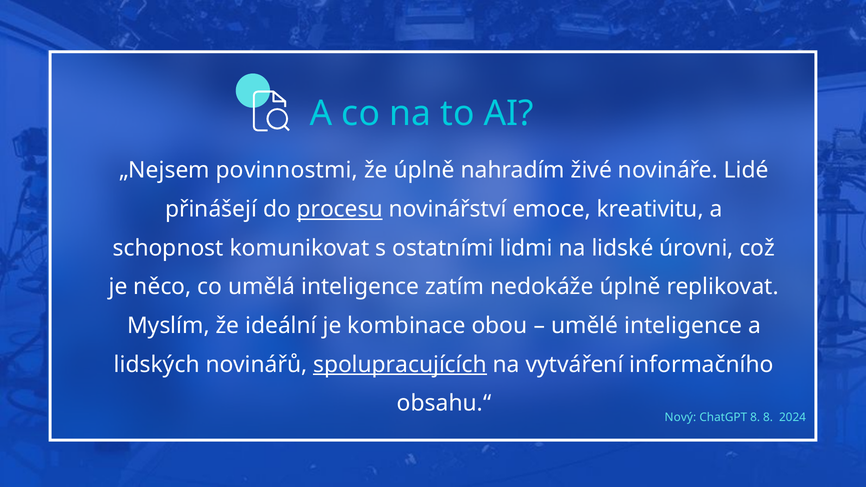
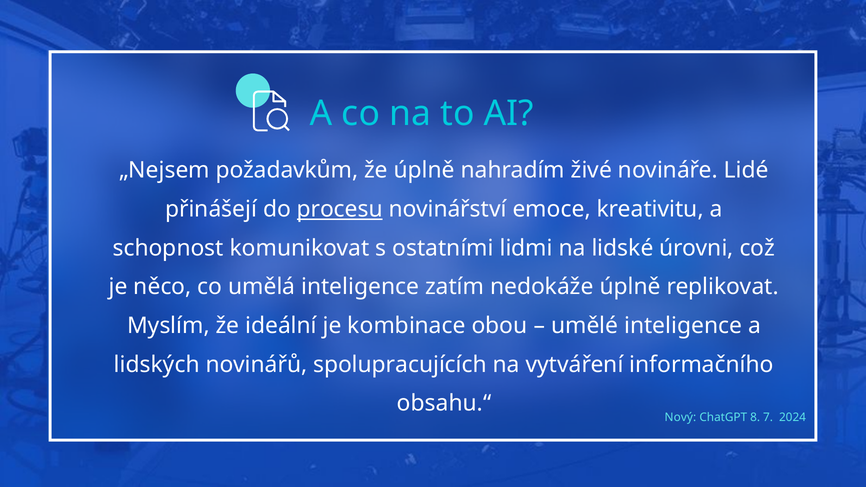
povinnostmi: povinnostmi -> požadavkům (287, 170)
spolupracujících underline: present -> none (400, 365)
8 8: 8 -> 7 (768, 417)
